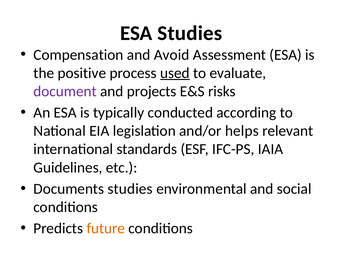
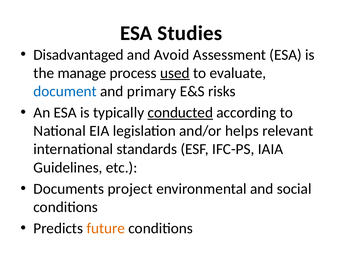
Compensation: Compensation -> Disadvantaged (79, 55)
positive: positive -> manage (82, 73)
document colour: purple -> blue (65, 91)
projects: projects -> primary (152, 91)
conducted underline: none -> present (180, 113)
Documents studies: studies -> project (130, 189)
